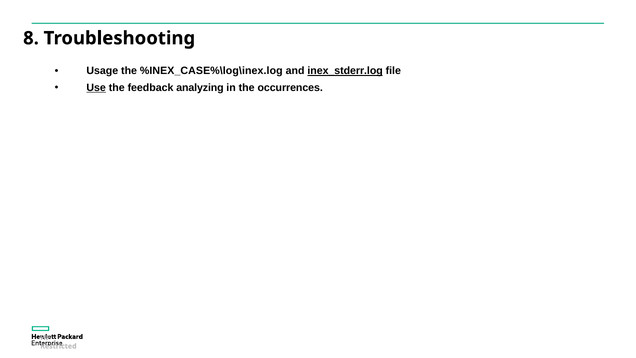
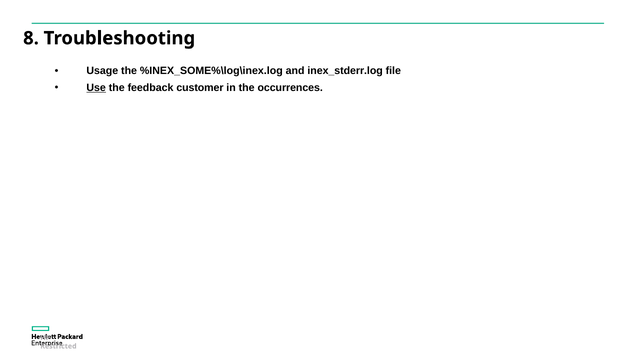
%INEX_CASE%\log\inex.log: %INEX_CASE%\log\inex.log -> %INEX_SOME%\log\inex.log (211, 71)
inex_stderr.log underline: present -> none (345, 71)
analyzing: analyzing -> customer (200, 88)
